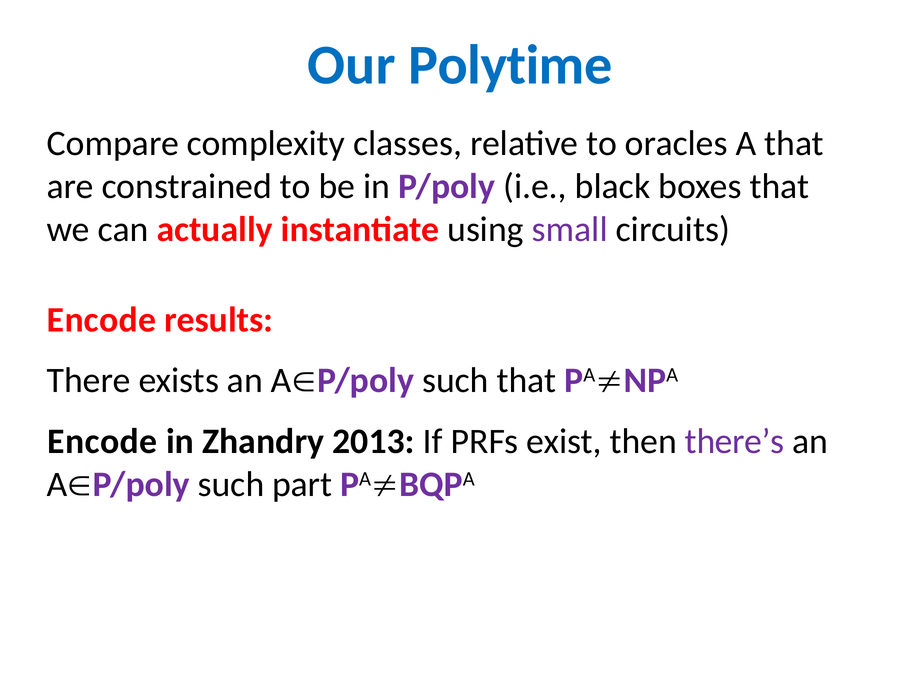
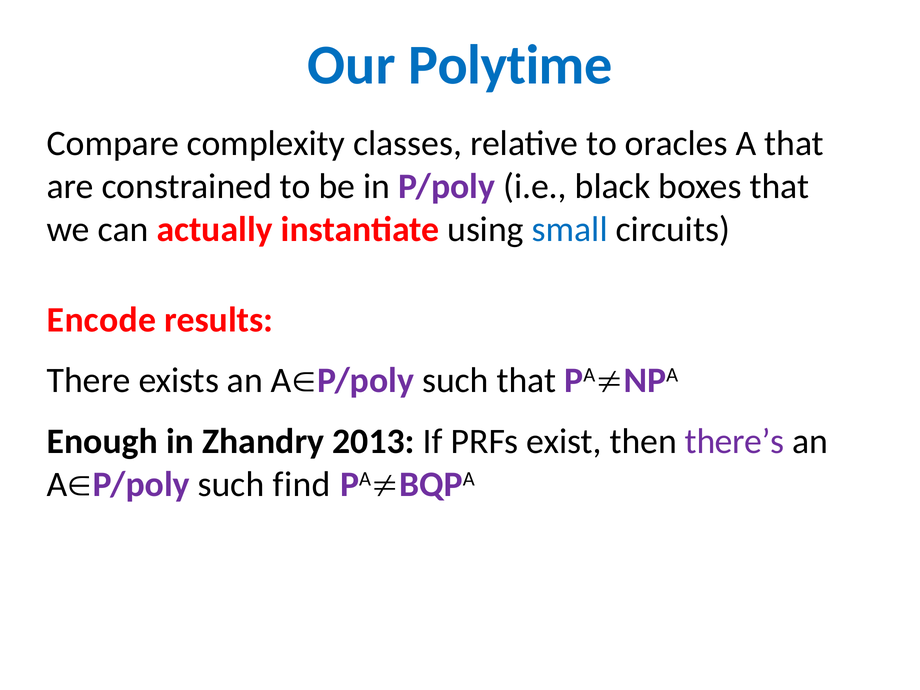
small colour: purple -> blue (570, 229)
Encode: Encode -> Enough (102, 441)
part: part -> find (302, 484)
